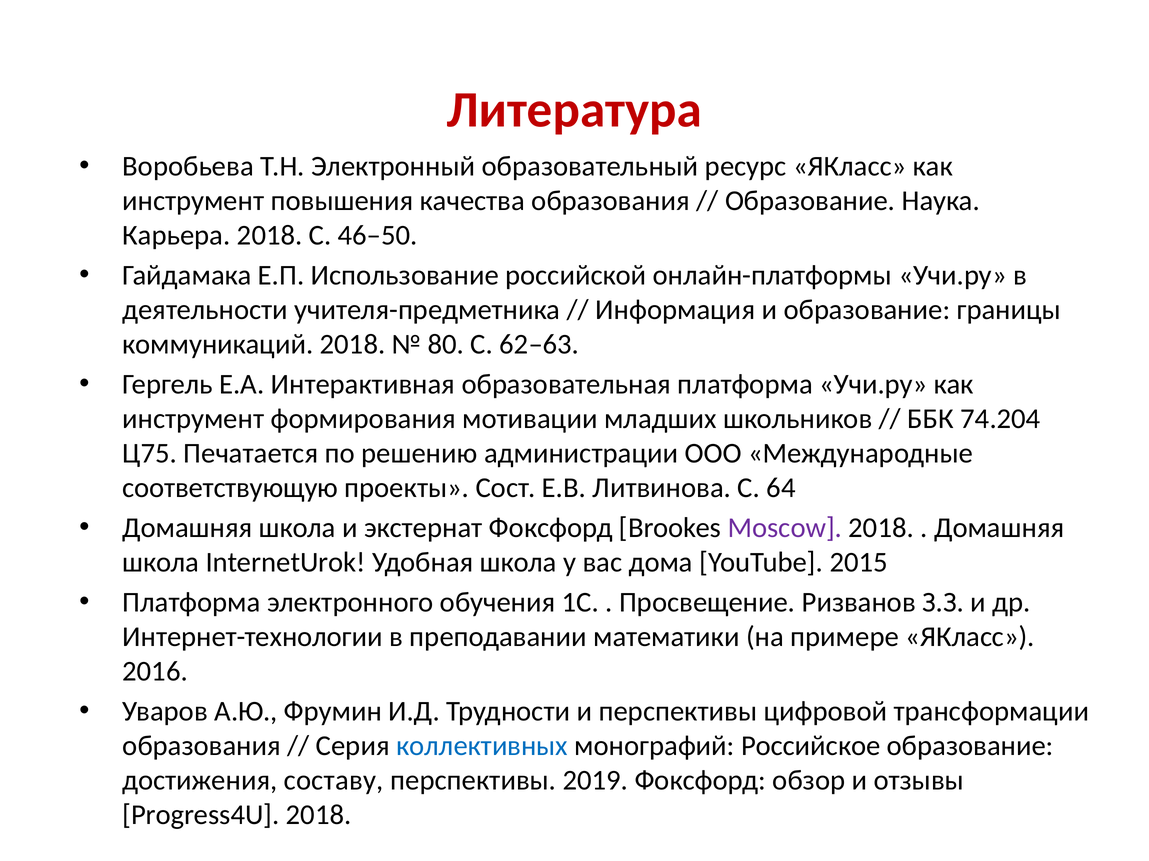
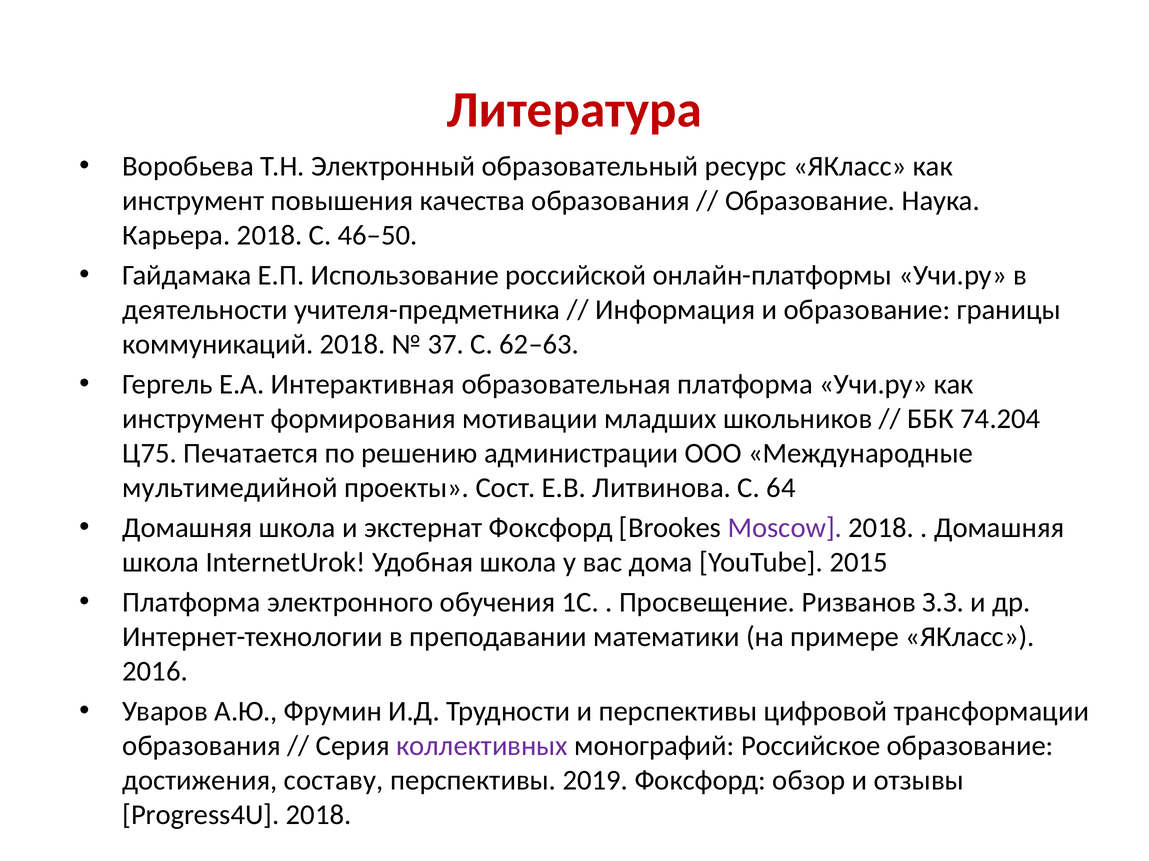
80: 80 -> 37 (446, 344)
соответствующую: соответствующую -> мультимедийной (230, 488)
коллективных colour: blue -> purple (482, 747)
